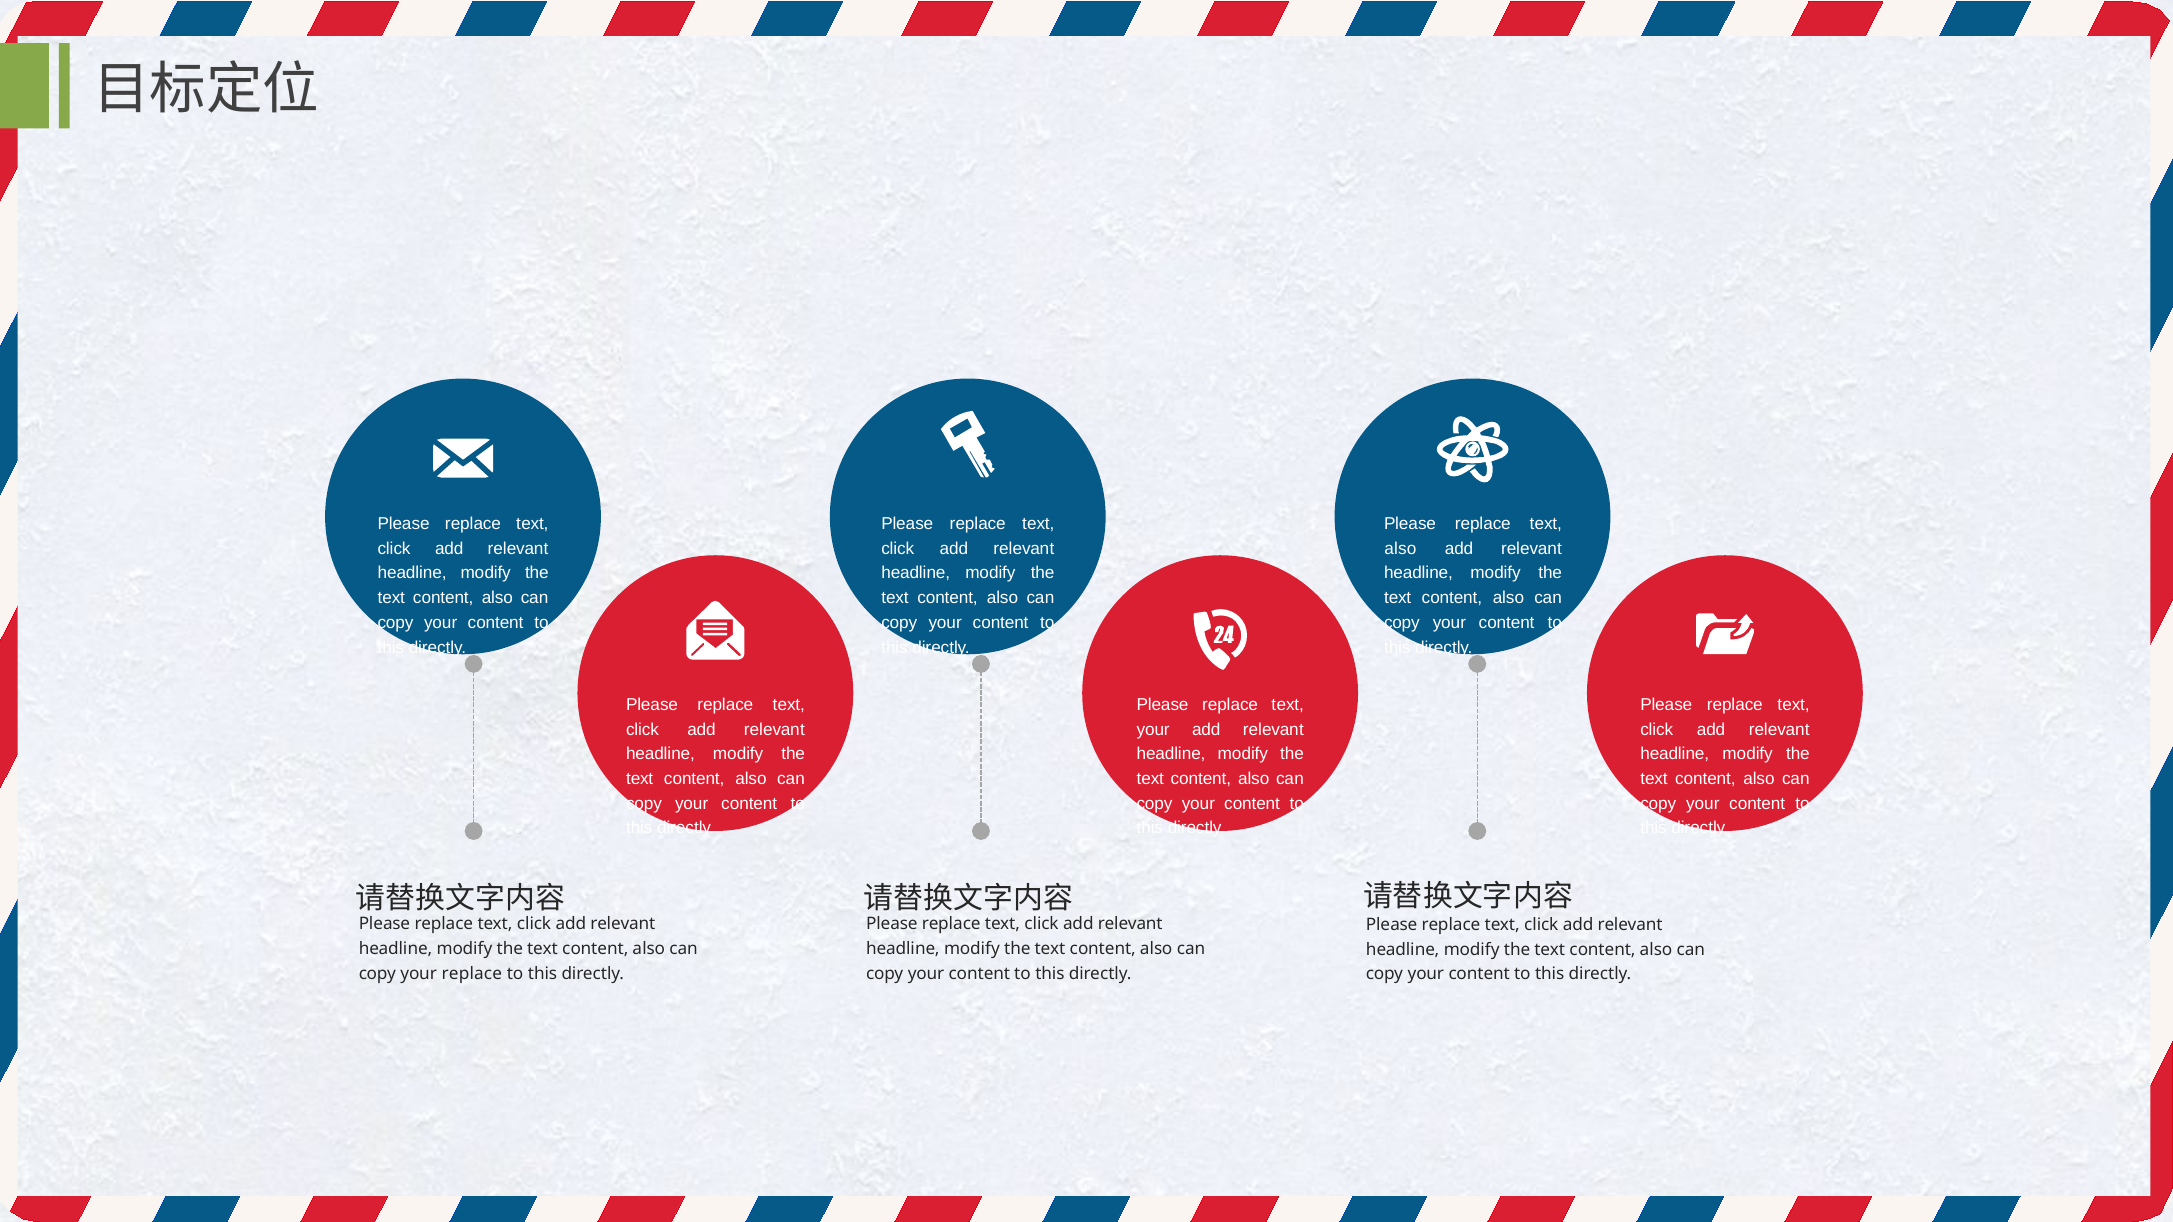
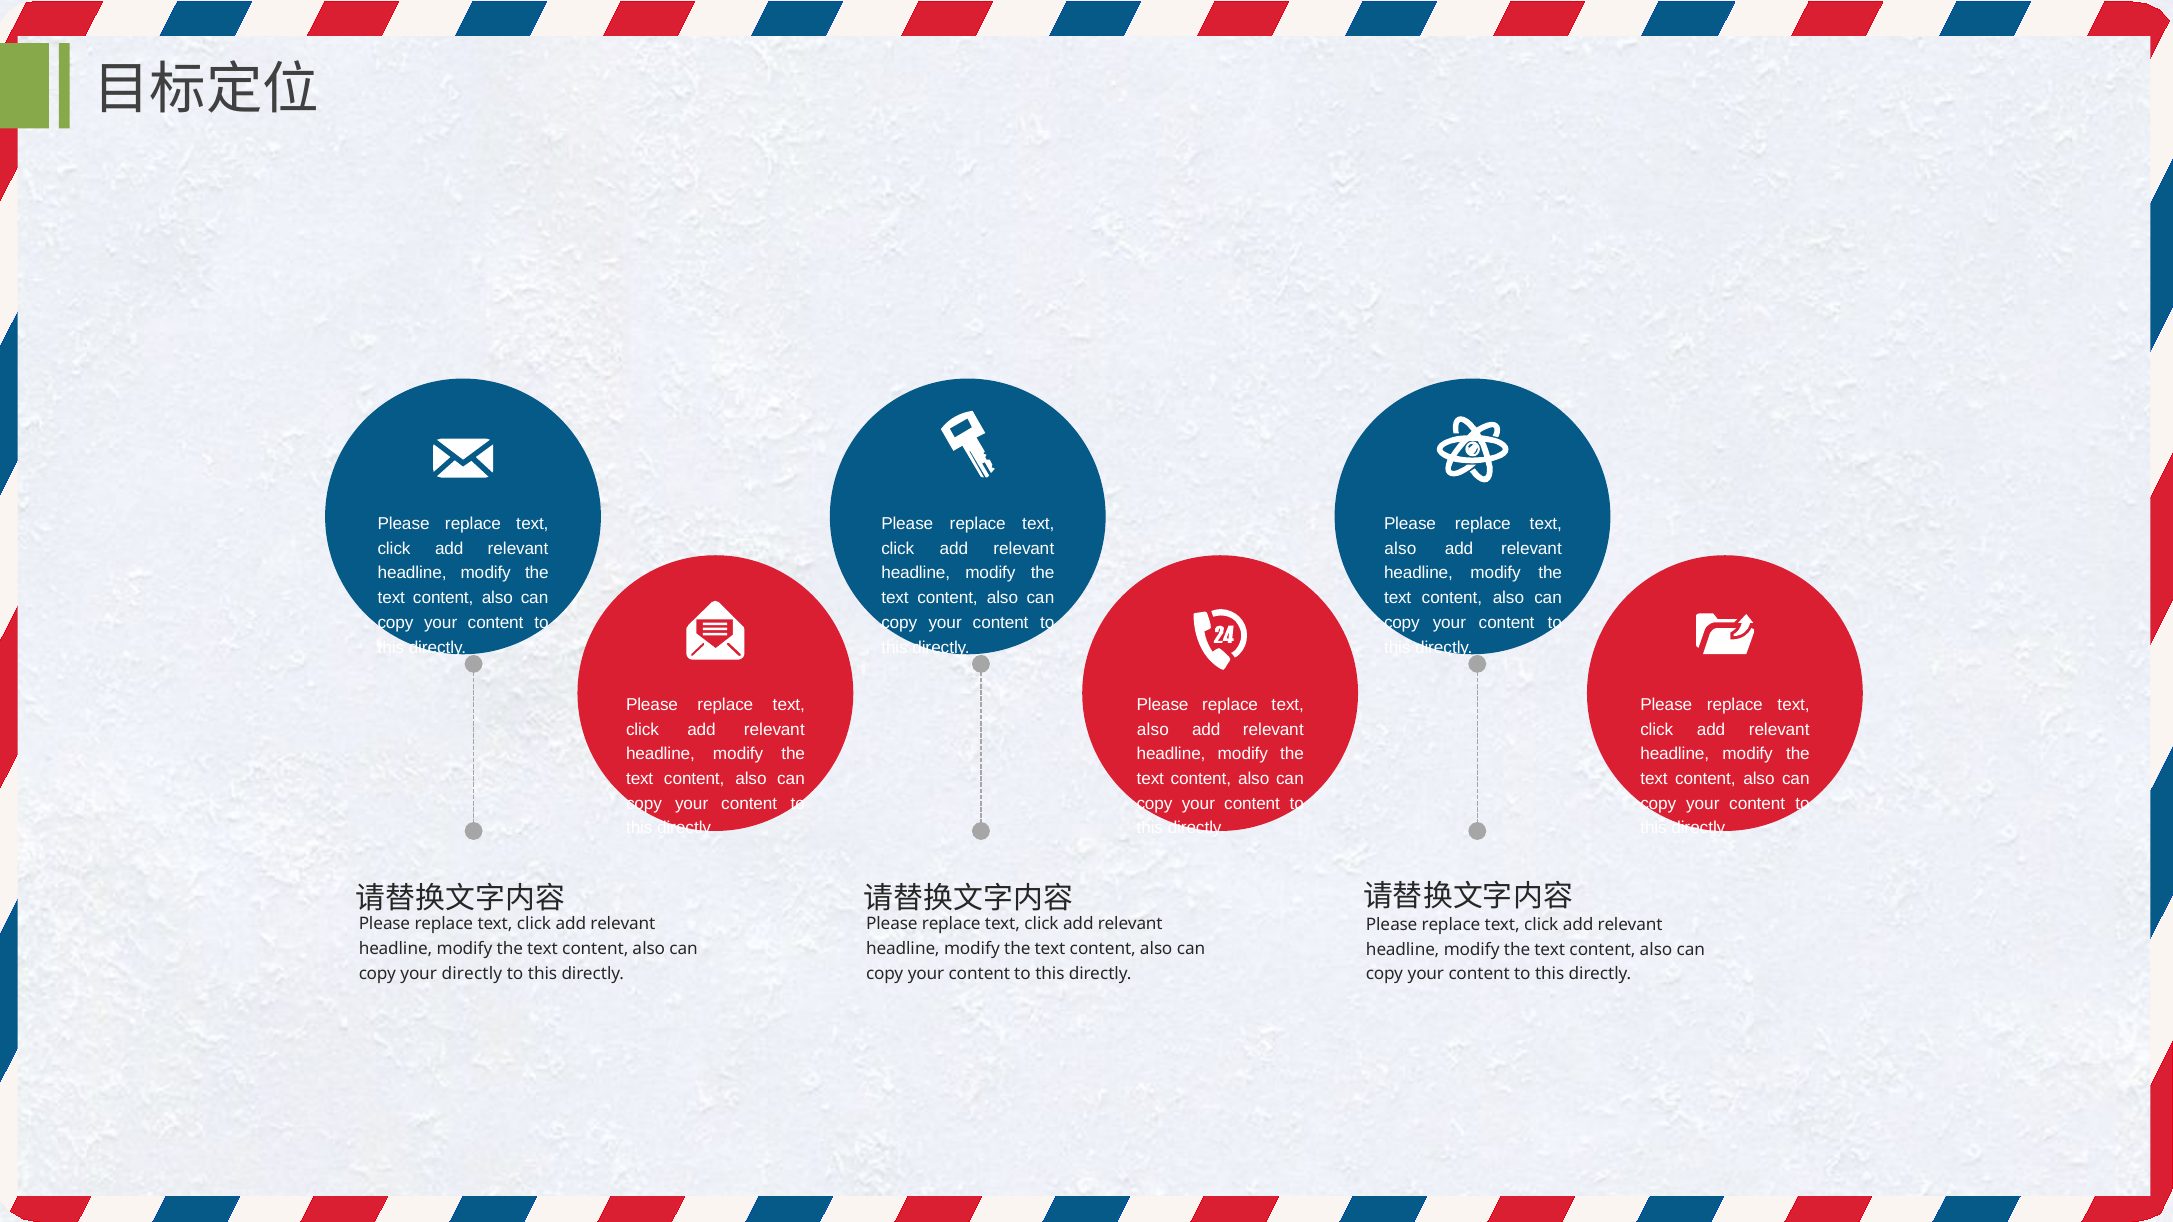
your: your -> also (1153, 730)
your replace: replace -> directly (472, 974)
